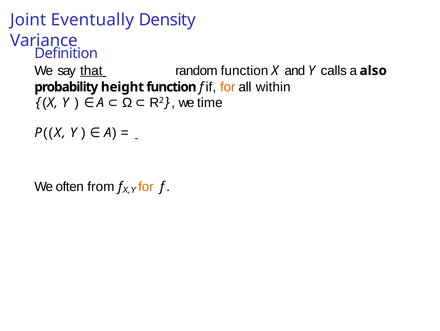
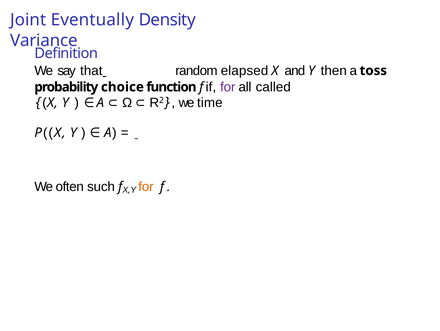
that underline: present -> none (91, 70)
random function: function -> elapsed (245, 70)
calls: calls -> then (334, 70)
also: also -> toss (373, 70)
height: height -> choice (122, 87)
for colour: orange -> purple (228, 87)
within: within -> called (273, 87)
from: from -> such (101, 186)
